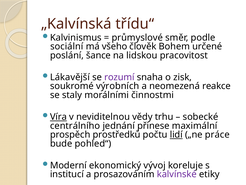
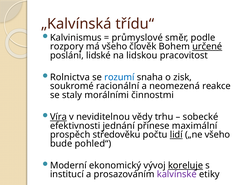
sociální: sociální -> rozpory (67, 46)
určené underline: none -> present (207, 46)
šance: šance -> lidské (98, 55)
Lákavější: Lákavější -> Rolnictva (70, 77)
rozumí colour: purple -> blue (119, 77)
výrobních: výrobních -> racionální (118, 86)
centrálního: centrálního -> efektivnosti (75, 125)
prostředků: prostředků -> středověku (117, 134)
„ne práce: práce -> všeho (217, 134)
koreluje underline: none -> present (186, 165)
